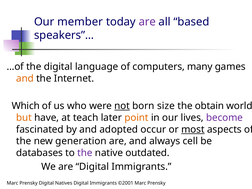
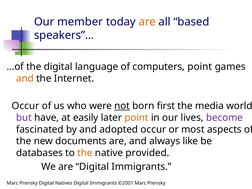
are colour: purple -> orange (147, 22)
computers many: many -> point (200, 67)
Which: Which -> Occur (26, 106)
size: size -> first (166, 106)
obtain: obtain -> media (209, 106)
but colour: orange -> purple (24, 118)
teach: teach -> easily (86, 118)
most underline: present -> none (193, 129)
generation: generation -> documents (81, 141)
cell: cell -> like (190, 141)
the colour: purple -> orange (85, 153)
outdated: outdated -> provided (147, 153)
